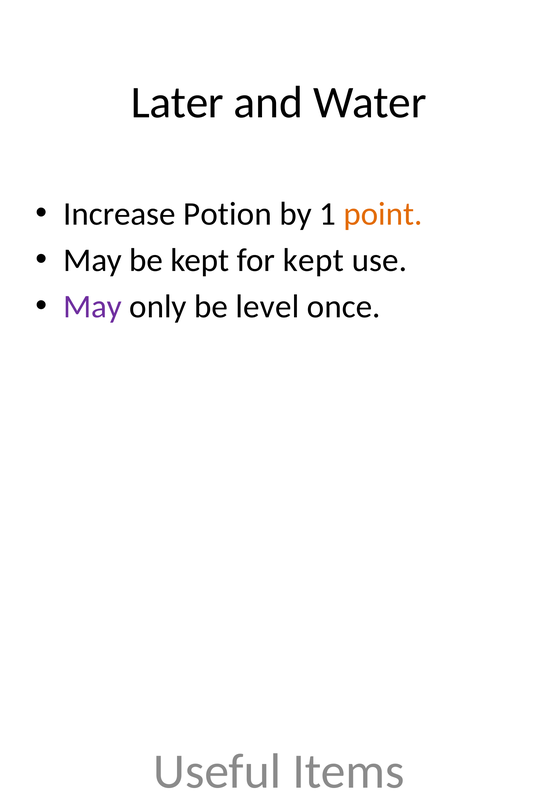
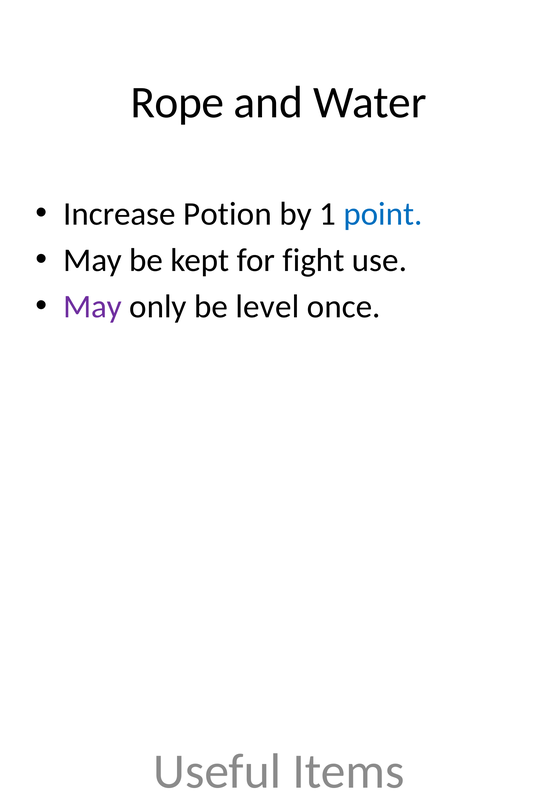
Later: Later -> Rope (177, 103)
point colour: orange -> blue (383, 214)
for kept: kept -> fight (313, 260)
